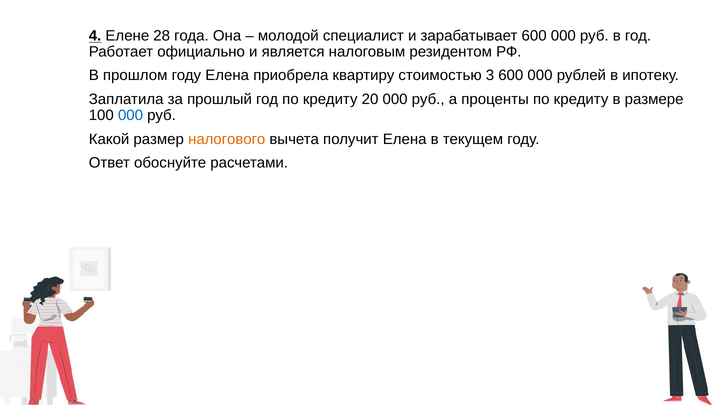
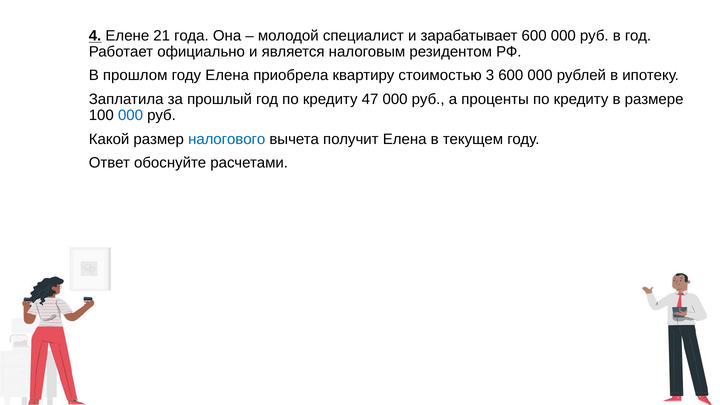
28: 28 -> 21 (162, 36)
20: 20 -> 47 (370, 99)
налогового colour: orange -> blue (227, 139)
